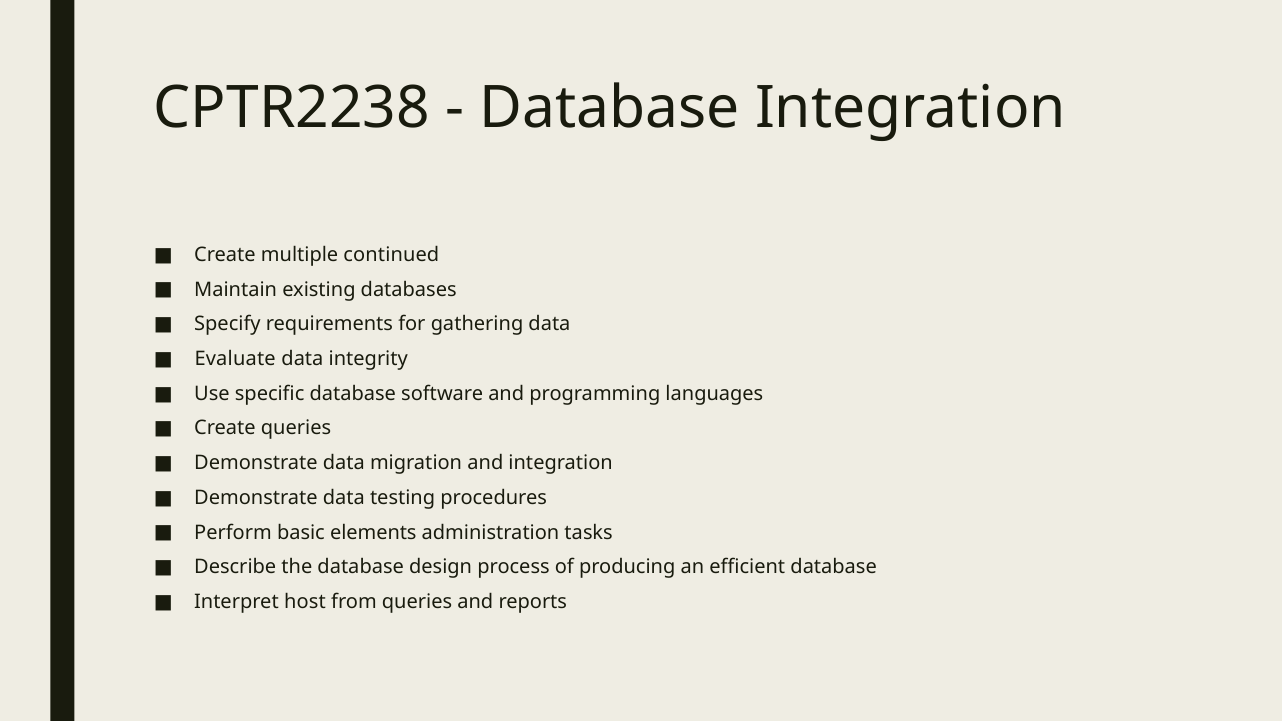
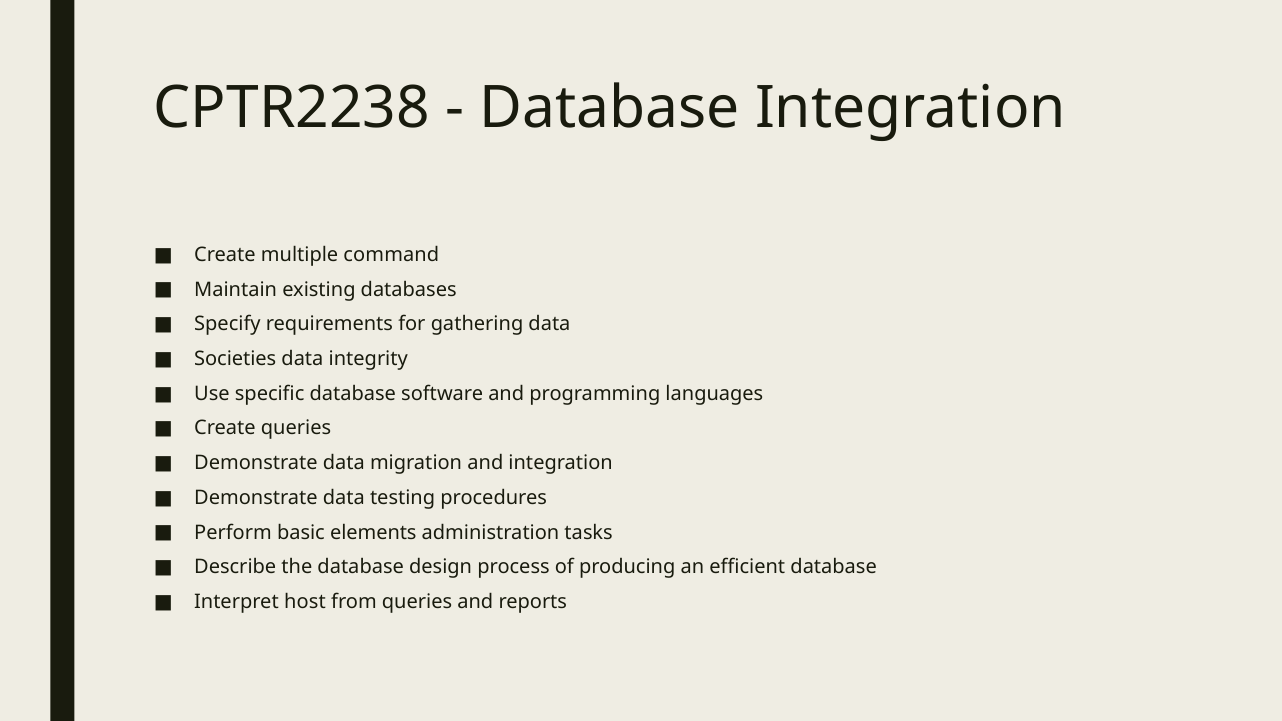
continued: continued -> command (391, 255)
Evaluate: Evaluate -> Societies (235, 359)
